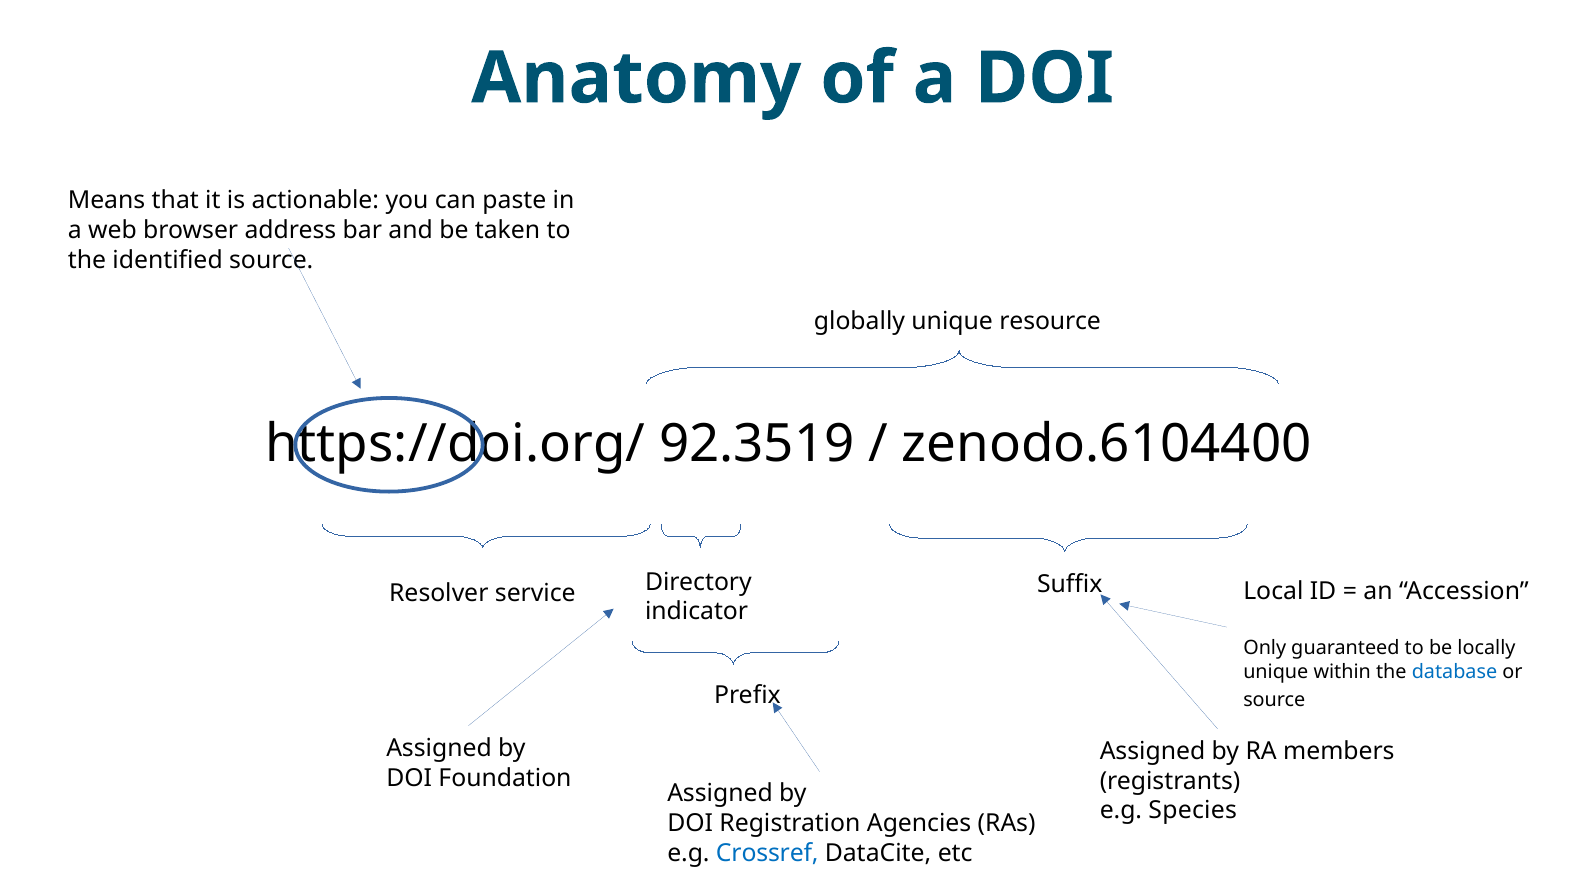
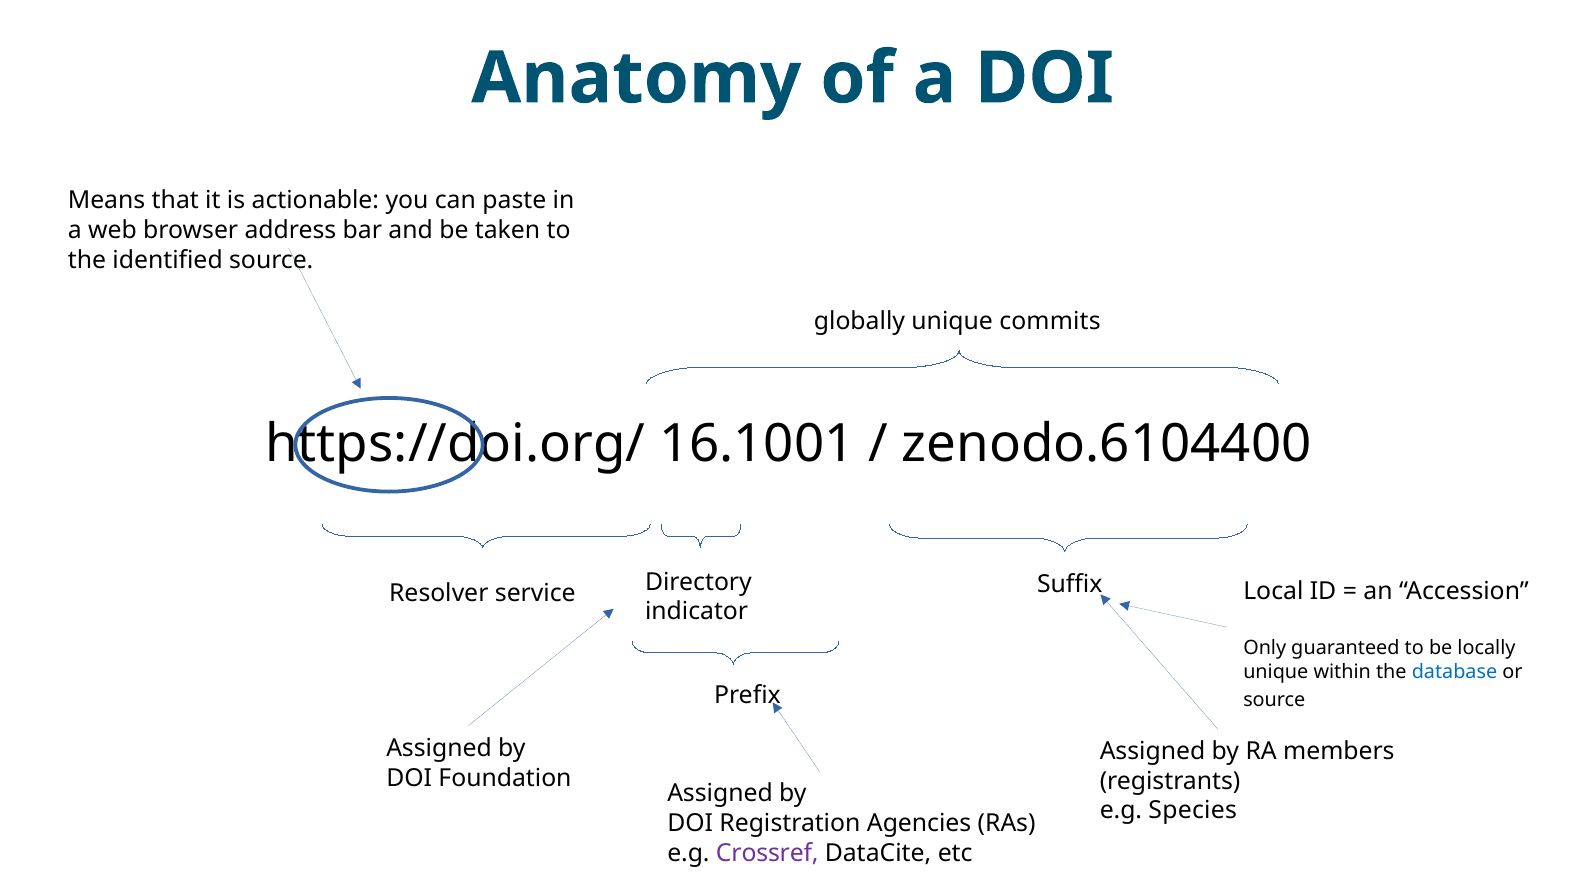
resource: resource -> commits (1050, 321)
92.3519: 92.3519 -> 16.1001 (757, 445)
Crossref colour: blue -> purple (767, 853)
